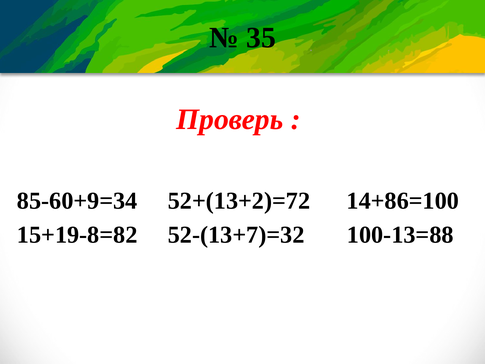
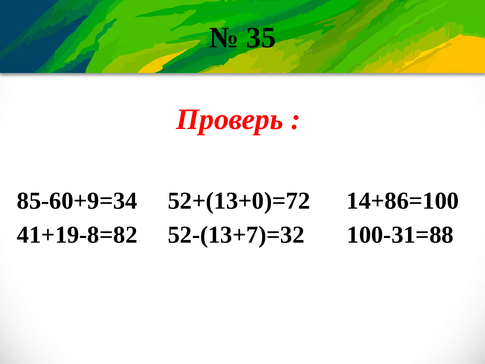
52+(13+2)=72: 52+(13+2)=72 -> 52+(13+0)=72 (239, 201)
15+19-8=82: 15+19-8=82 -> 41+19-8=82 (77, 234)
100-13=88: 100-13=88 -> 100-31=88 (400, 234)
